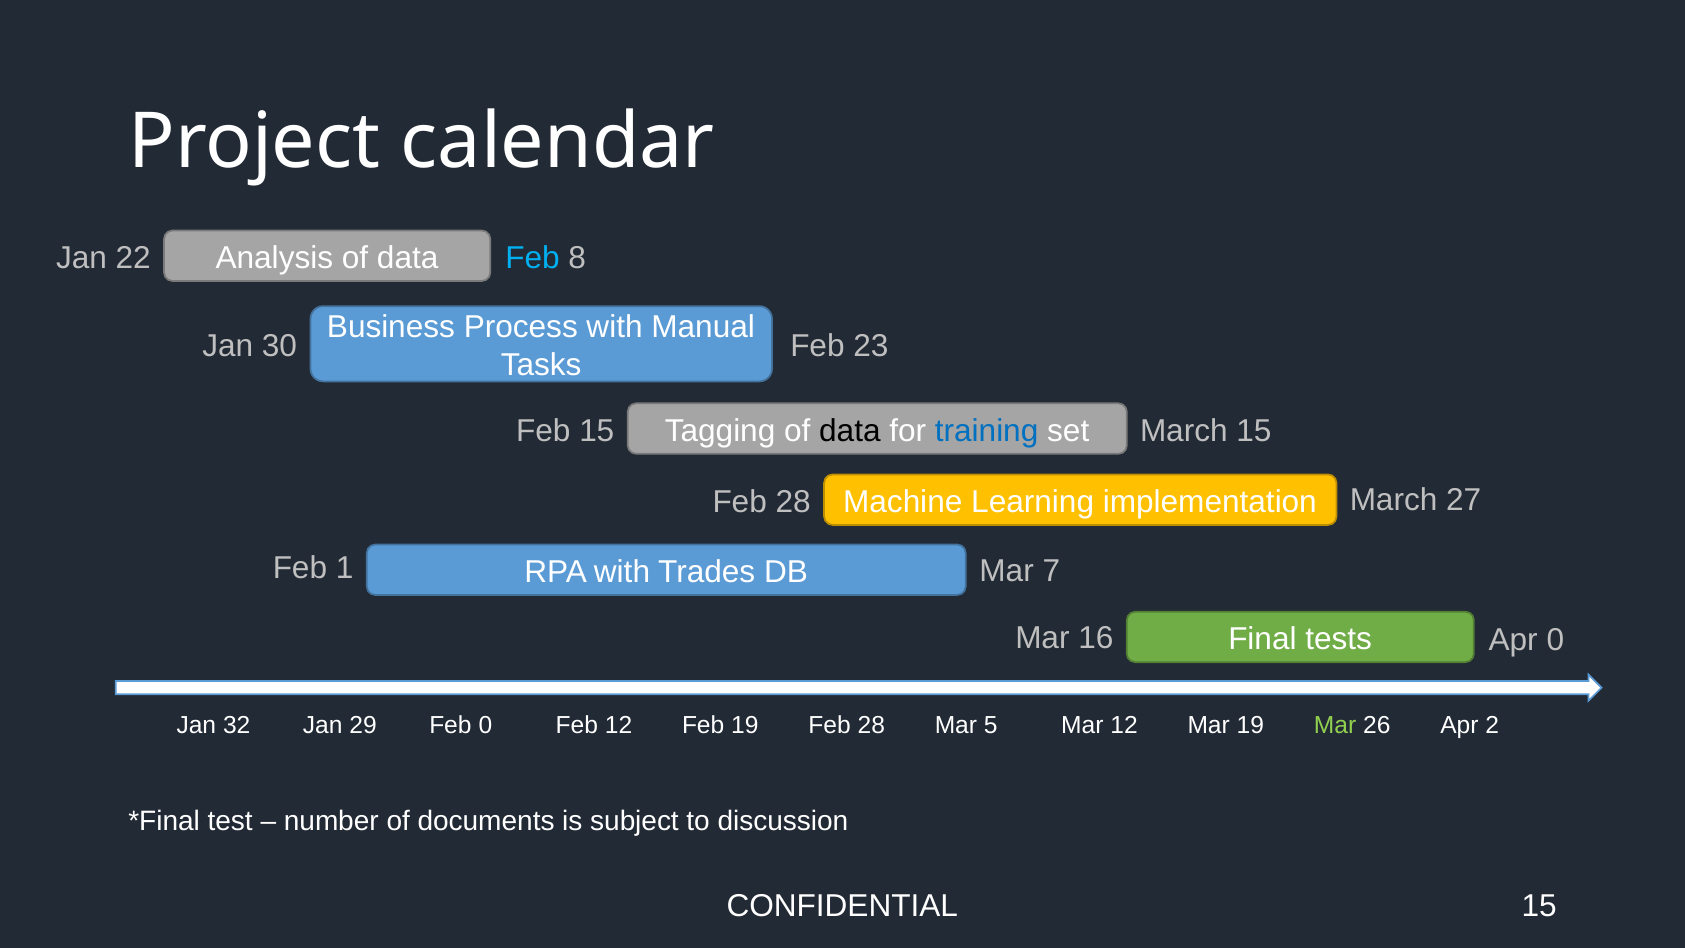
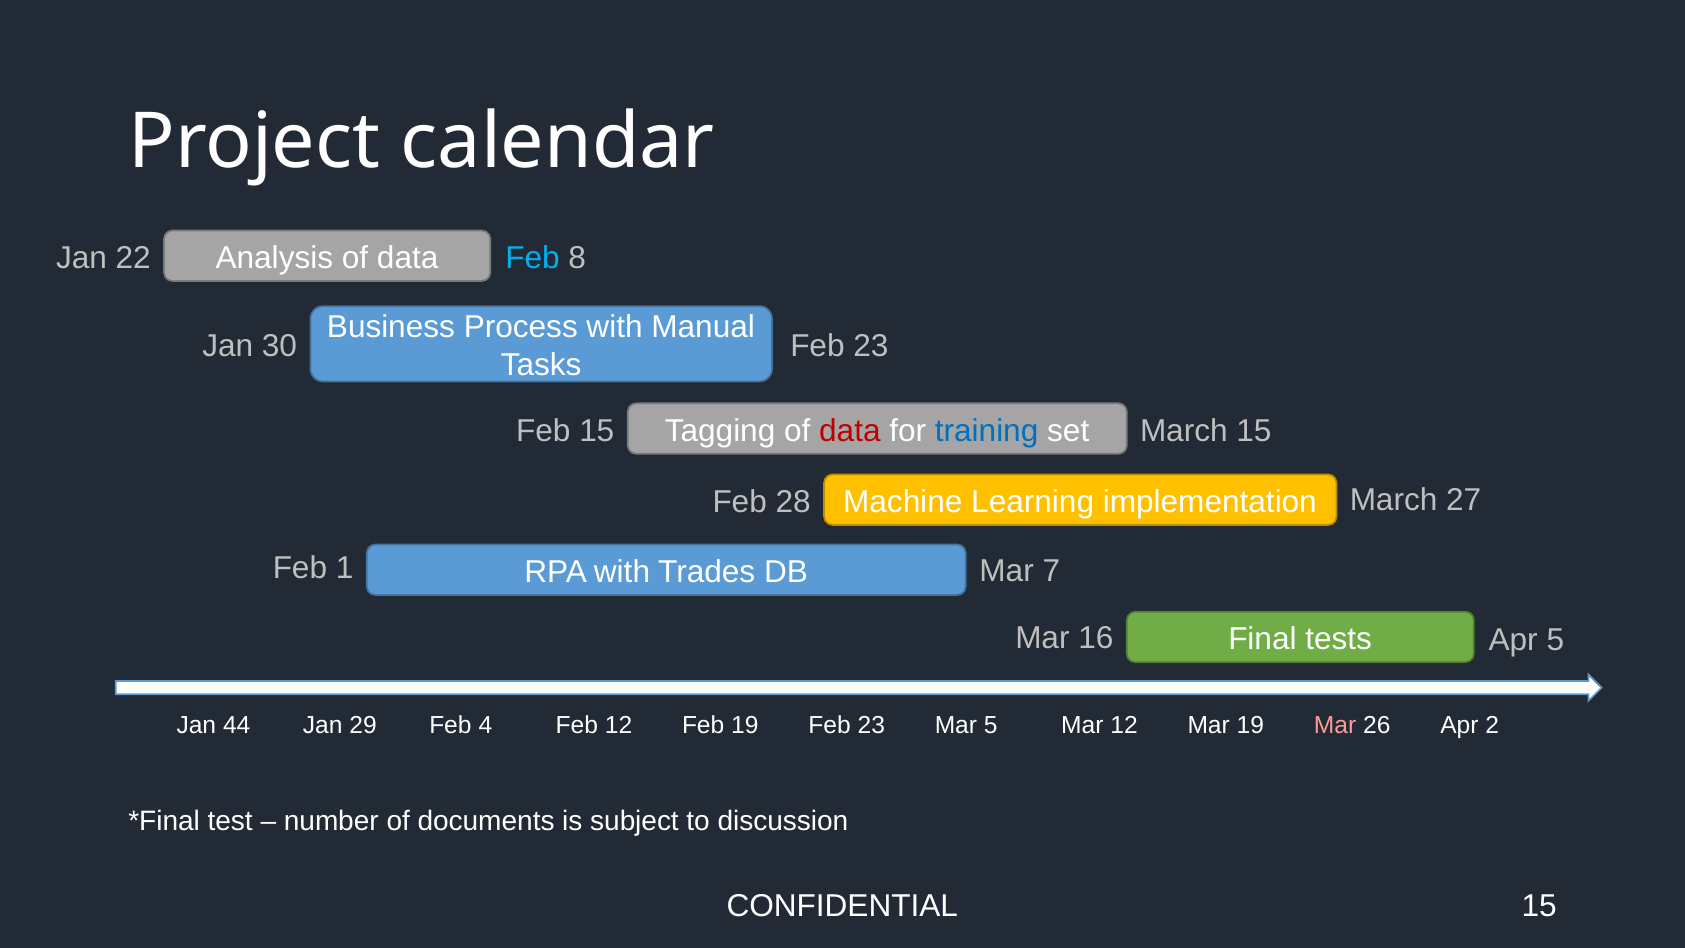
data colour: black -> red (850, 431)
Apr 0: 0 -> 5 (1555, 640)
32: 32 -> 44 (237, 726)
Feb 0: 0 -> 4 (485, 726)
19 Feb 28: 28 -> 23 (871, 726)
Mar colour: light green -> pink (1335, 726)
